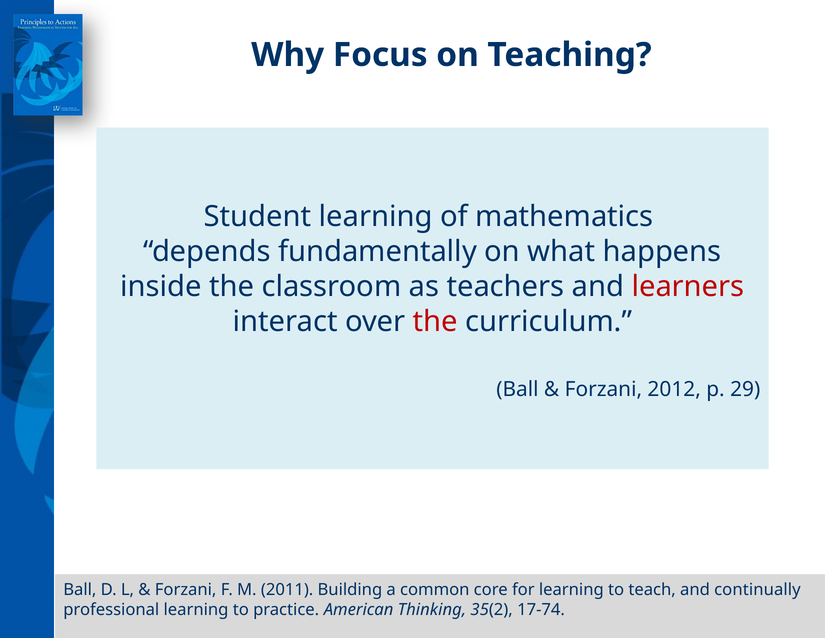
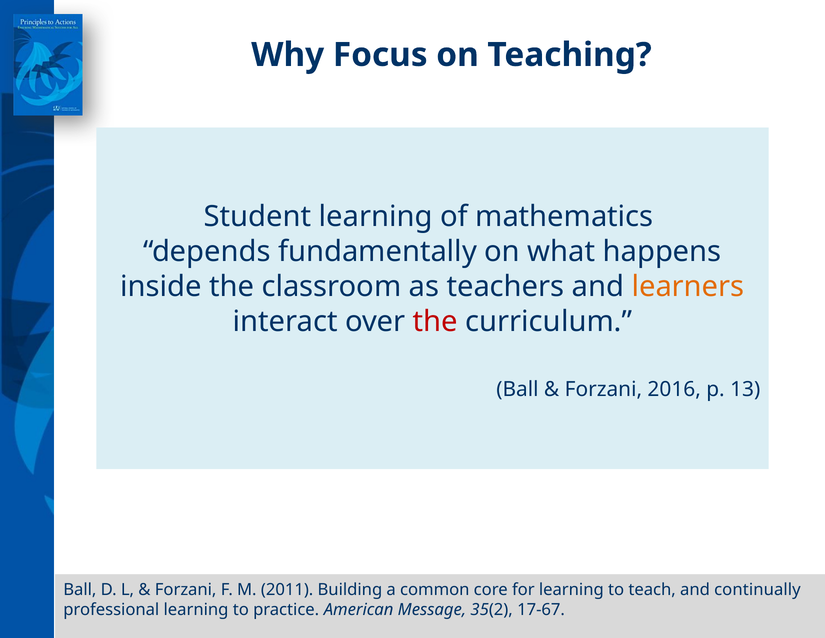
learners colour: red -> orange (688, 286)
2012: 2012 -> 2016 (674, 389)
29: 29 -> 13 (745, 389)
Thinking: Thinking -> Message (432, 609)
17-74: 17-74 -> 17-67 (541, 609)
